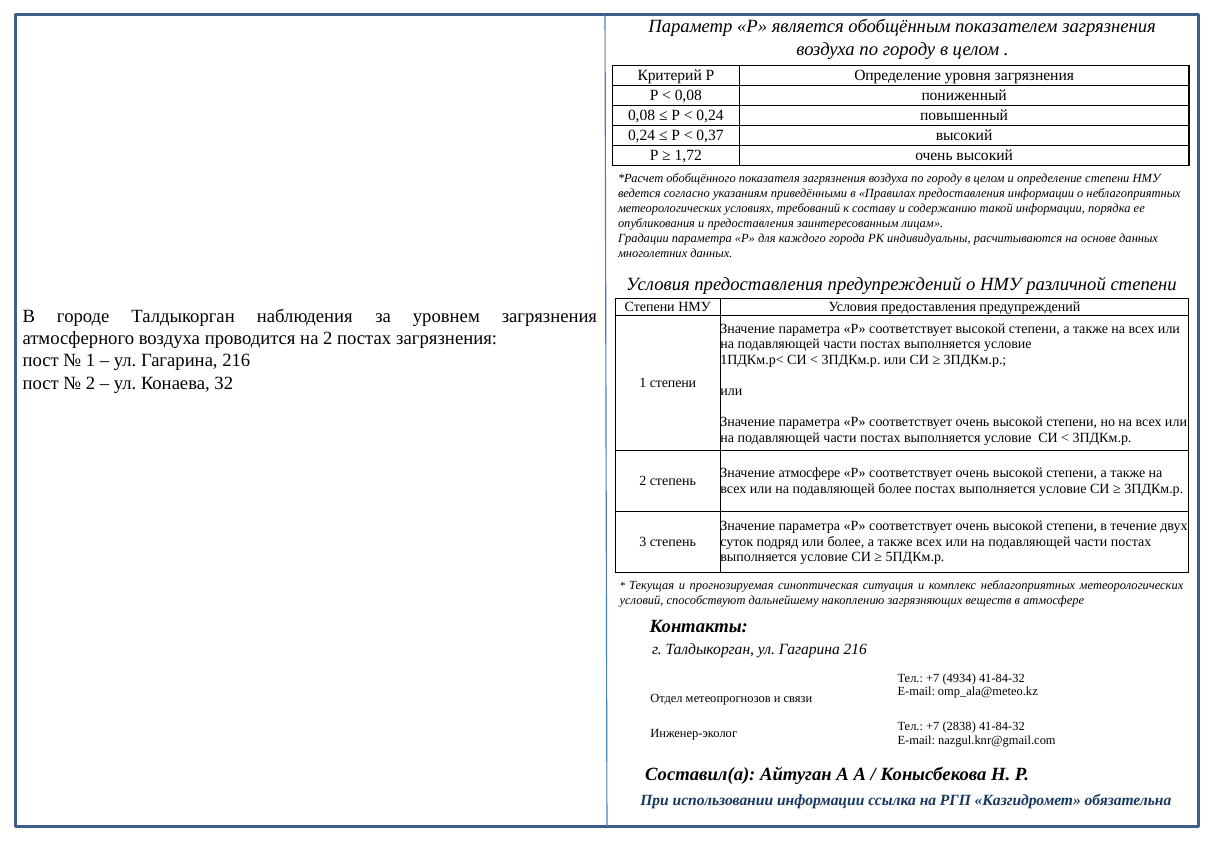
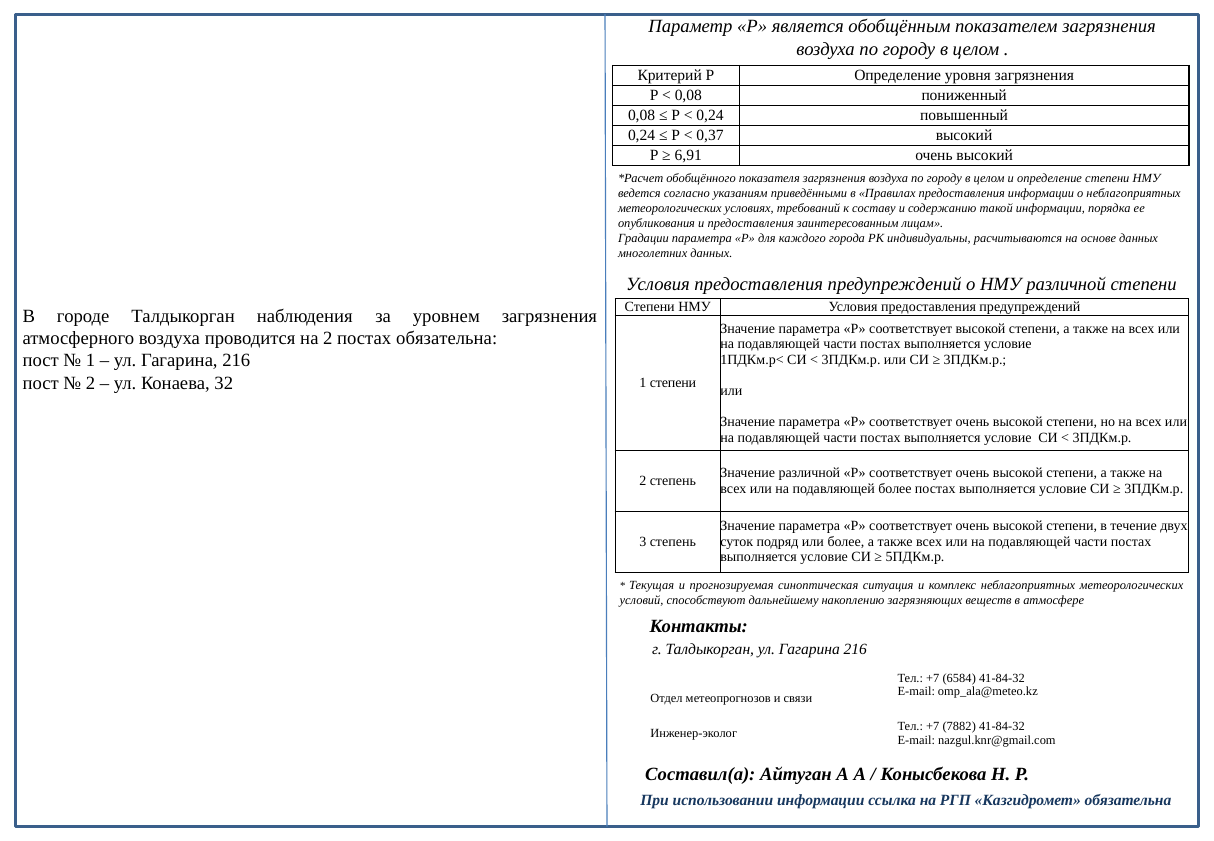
1,72: 1,72 -> 6,91 (688, 155)
постах загрязнения: загрязнения -> обязательна (447, 338)
Значение атмосфере: атмосфере -> различной (809, 473)
4934: 4934 -> 6584 (959, 678)
2838: 2838 -> 7882 (959, 726)
